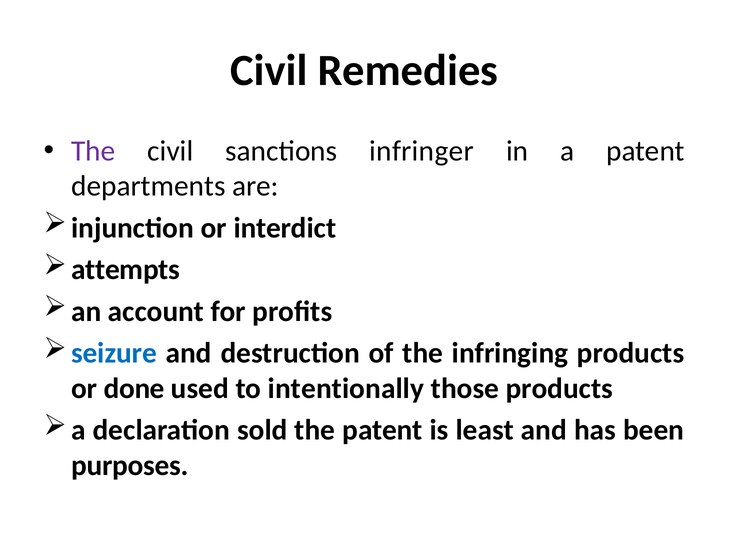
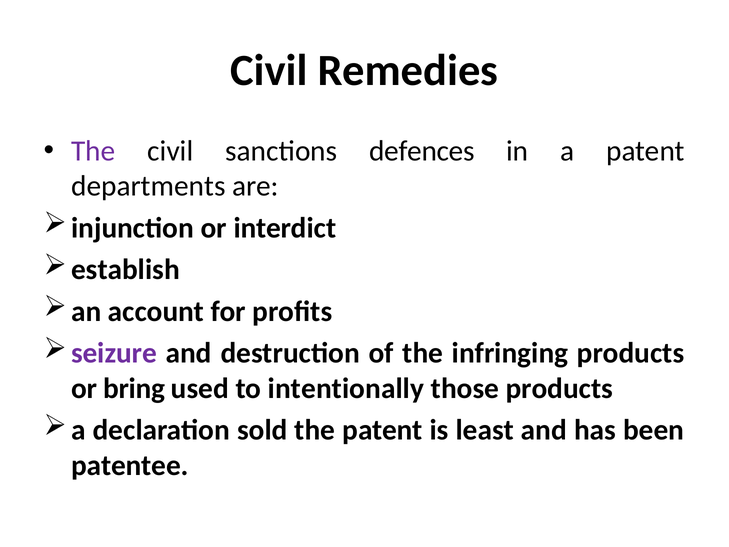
infringer: infringer -> defences (422, 151)
attempts: attempts -> establish (125, 270)
seizure colour: blue -> purple (114, 353)
done: done -> bring (134, 388)
purposes: purposes -> patentee (130, 465)
